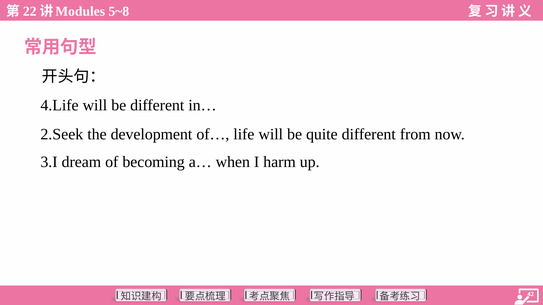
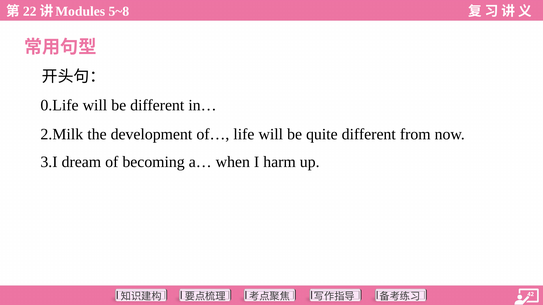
4.Life: 4.Life -> 0.Life (60, 106)
2.Seek: 2.Seek -> 2.Milk (62, 134)
